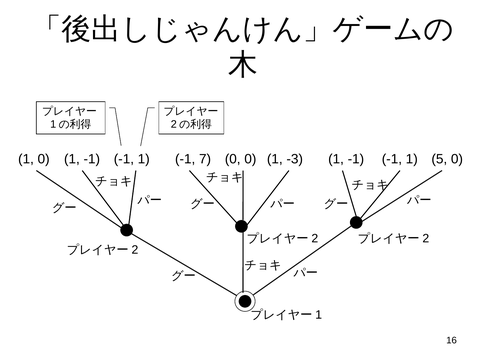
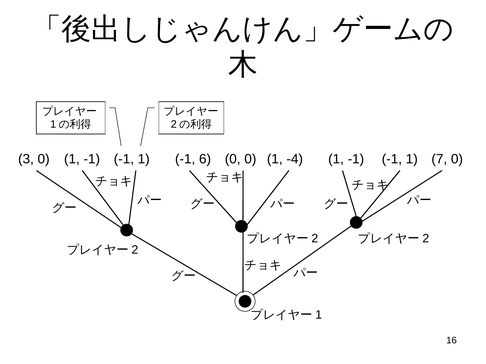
1: 1 -> 3 (26, 159)
7: 7 -> 6 (205, 159)
-3: -3 -> -4 (295, 159)
5: 5 -> 7 (439, 159)
